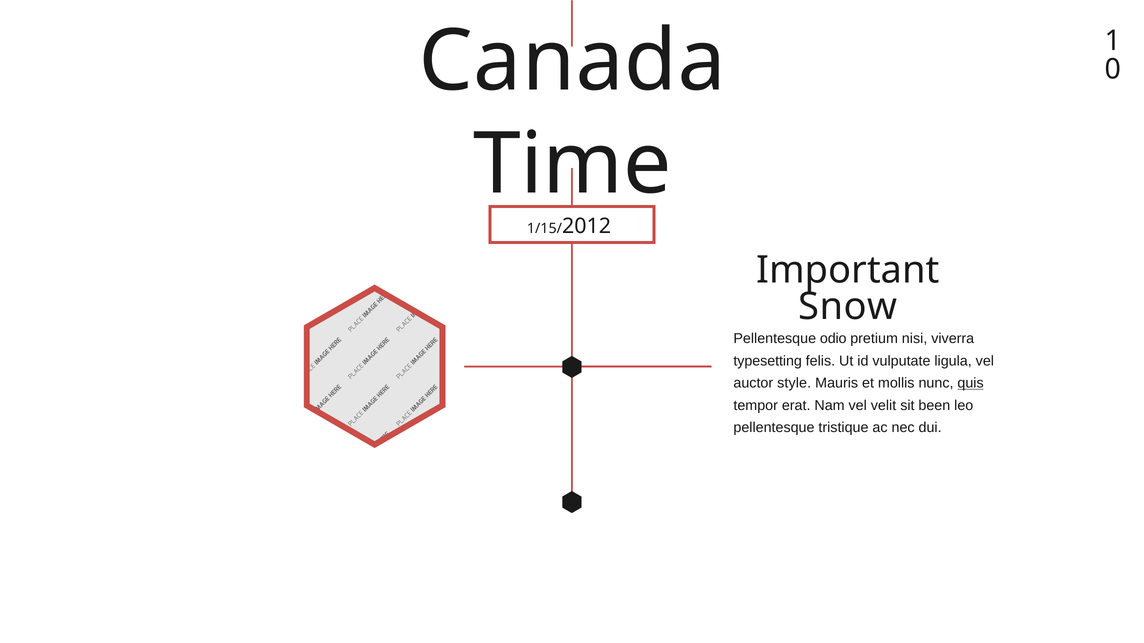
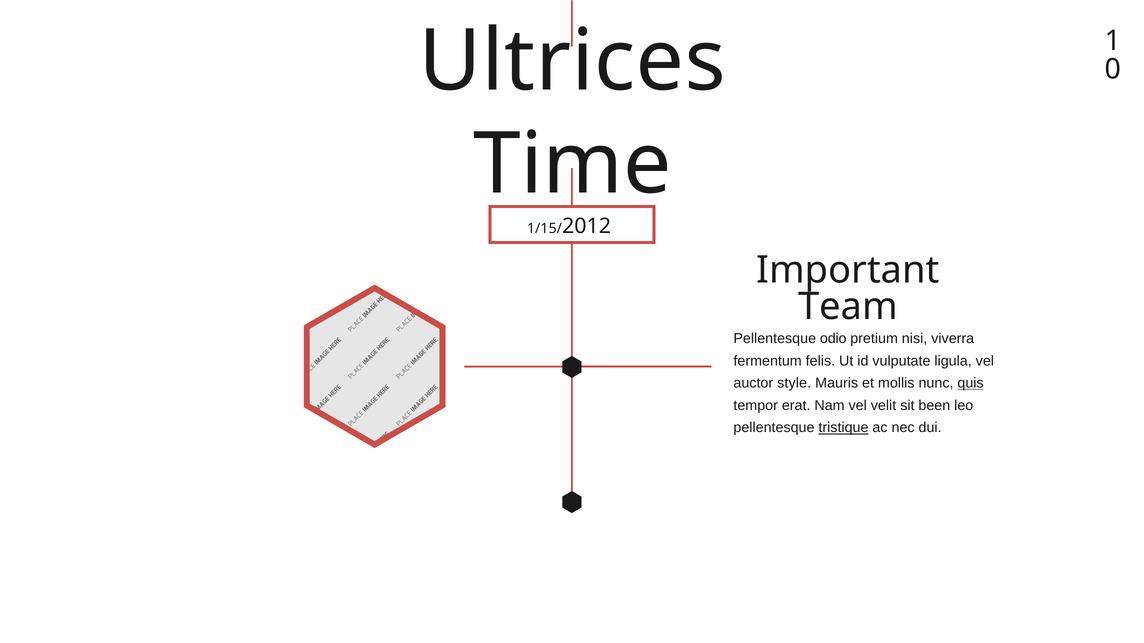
Canada: Canada -> Ultrices (572, 62)
Snow: Snow -> Team (848, 307)
typesetting: typesetting -> fermentum (768, 361)
tristique underline: none -> present (843, 428)
